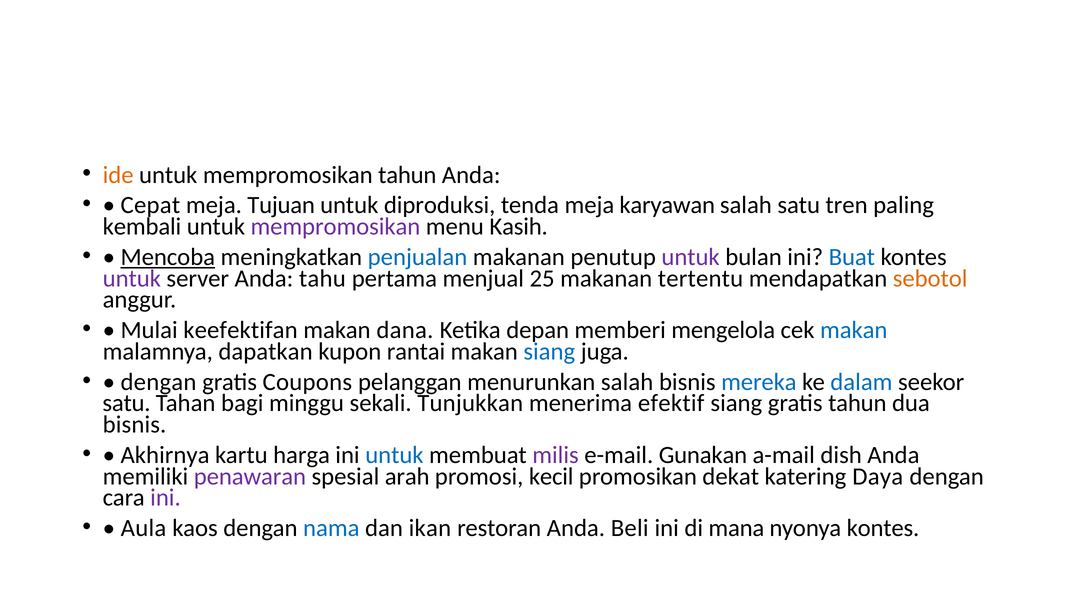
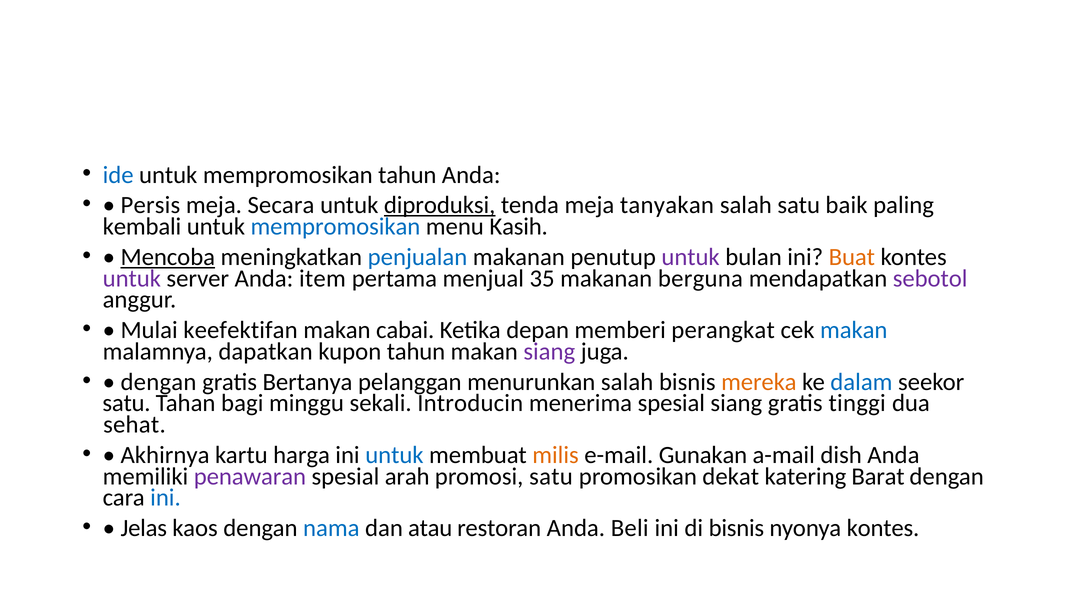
ide colour: orange -> blue (118, 175)
Cepat: Cepat -> Persis (150, 205)
Tujuan: Tujuan -> Secara (281, 205)
diproduksi underline: none -> present (440, 205)
karyawan: karyawan -> tanyakan (667, 205)
tren: tren -> baik (847, 205)
mempromosikan colour: purple -> blue (335, 227)
Buat colour: blue -> orange (852, 257)
tahu: tahu -> item (322, 278)
25: 25 -> 35 (542, 278)
tertentu: tertentu -> berguna (700, 278)
sebotol colour: orange -> purple (930, 278)
dana: dana -> cabai (405, 330)
mengelola: mengelola -> perangkat (723, 330)
kupon rantai: rantai -> tahun (416, 352)
siang colour: blue -> purple (549, 352)
Coupons: Coupons -> Bertanya (308, 382)
mereka colour: blue -> orange (759, 382)
Tunjukkan: Tunjukkan -> Introducin (470, 403)
menerima efektif: efektif -> spesial (671, 403)
gratis tahun: tahun -> tinggi (857, 403)
bisnis: bisnis -> sehat (134, 425)
milis colour: purple -> orange (556, 455)
promosi kecil: kecil -> satu (551, 476)
Daya: Daya -> Barat (878, 476)
ini colour: purple -> blue (165, 498)
Aula: Aula -> Jelas (144, 528)
ikan: ikan -> atau (430, 528)
di mana: mana -> bisnis (736, 528)
